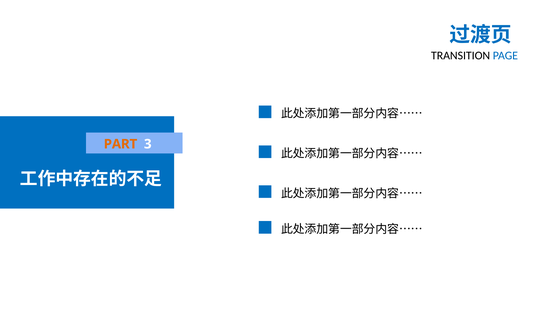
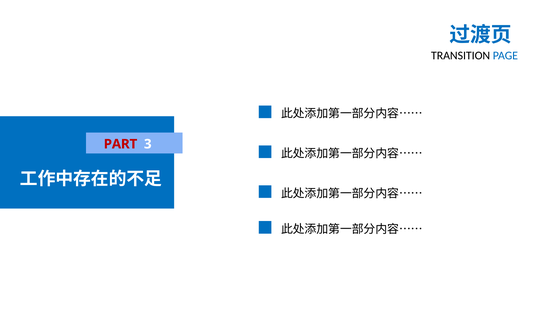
PART colour: orange -> red (120, 144)
